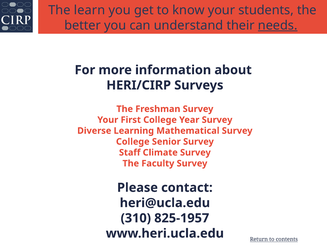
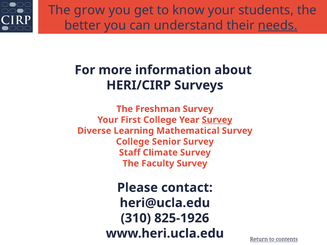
learn: learn -> grow (90, 10)
Survey underline: none -> present (217, 120)
825-1957: 825-1957 -> 825-1926 (182, 218)
